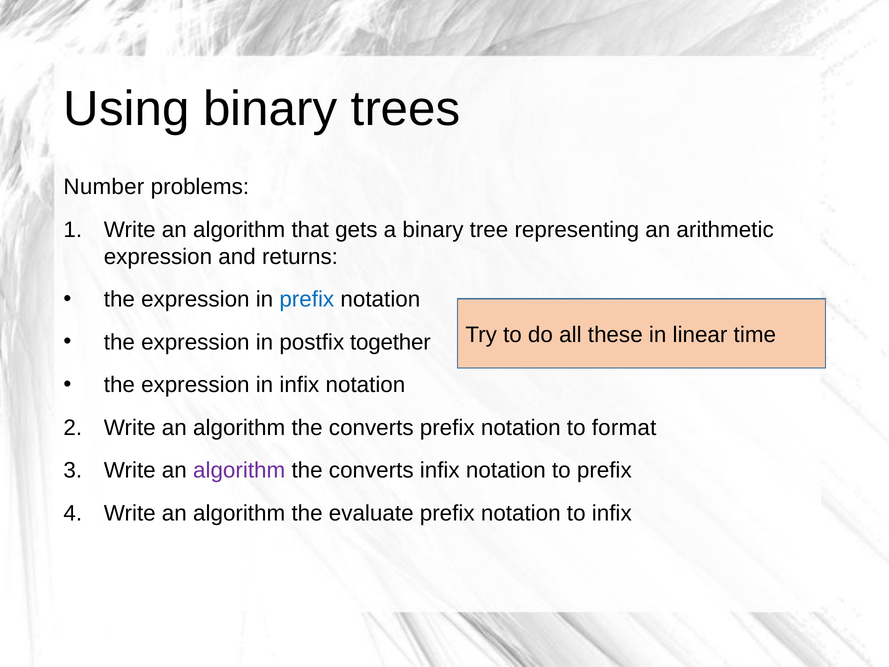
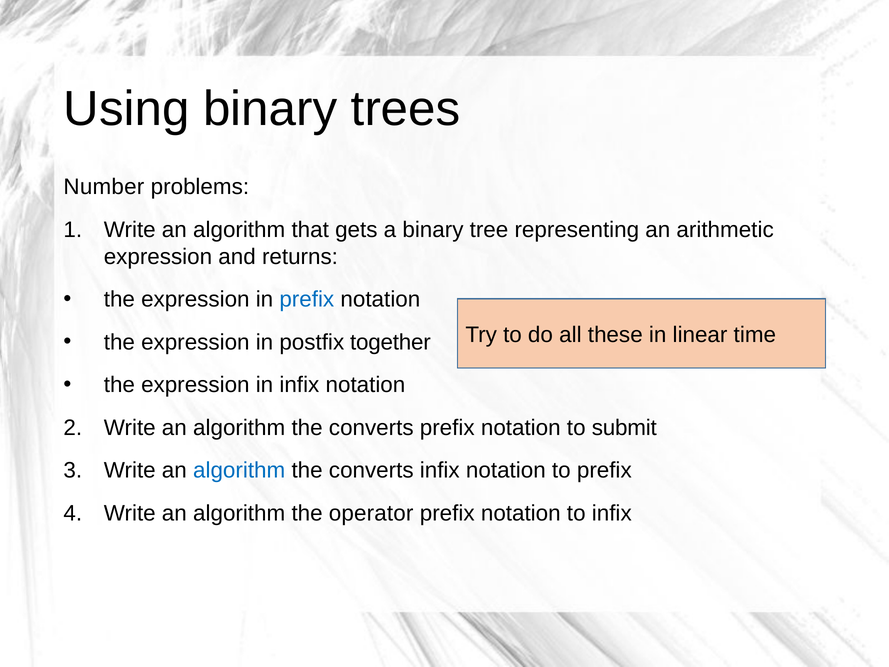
format: format -> submit (624, 427)
algorithm colour: purple -> blue (239, 470)
evaluate: evaluate -> operator (371, 513)
